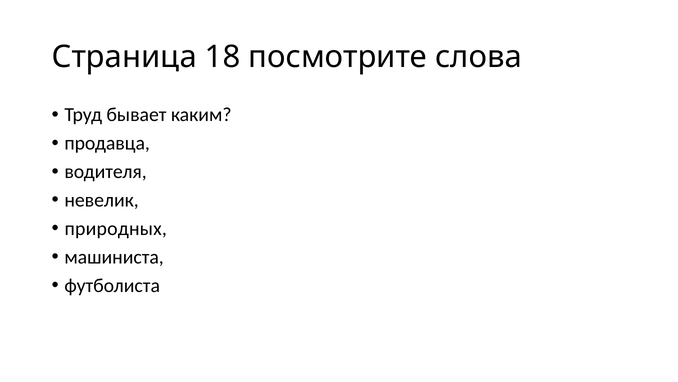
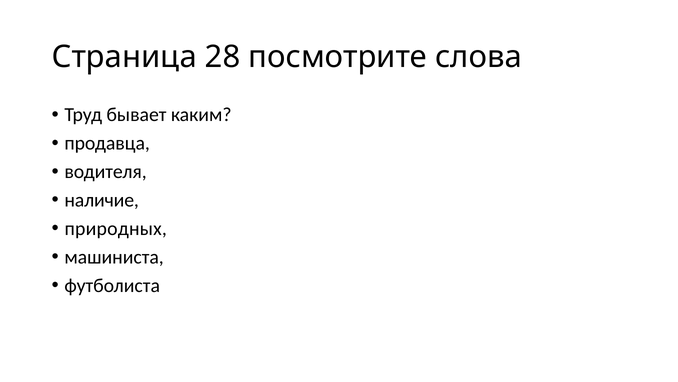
18: 18 -> 28 (223, 57)
невелик: невелик -> наличие (102, 200)
